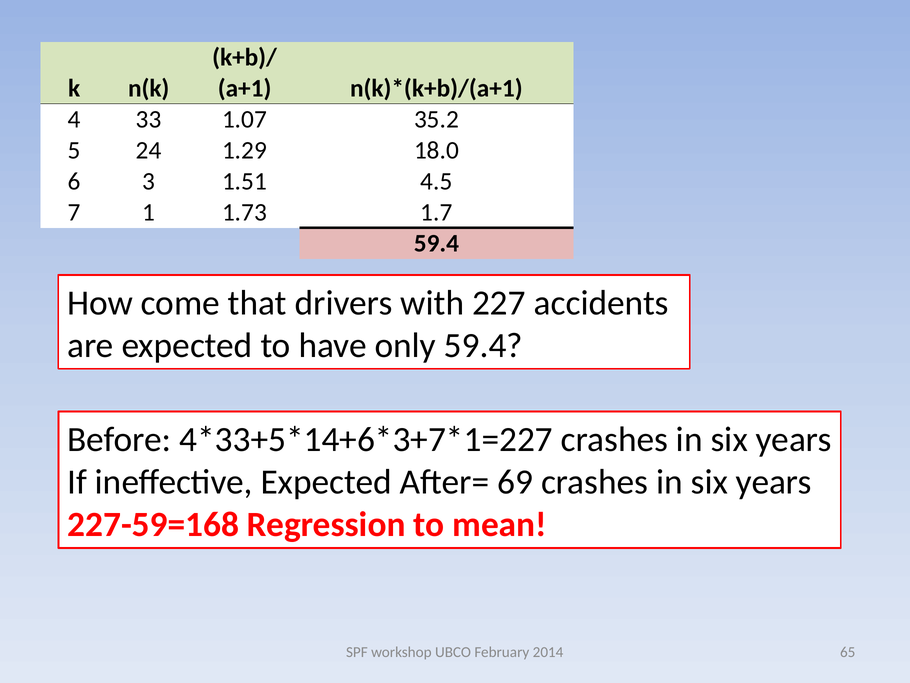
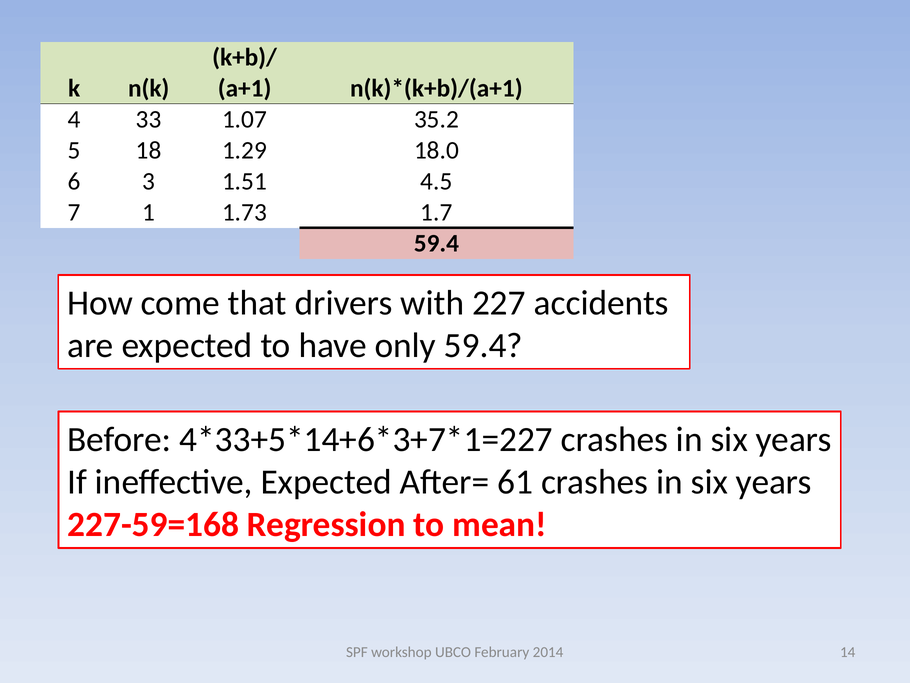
24: 24 -> 18 (149, 150)
69: 69 -> 61 (515, 482)
65: 65 -> 14 (848, 652)
